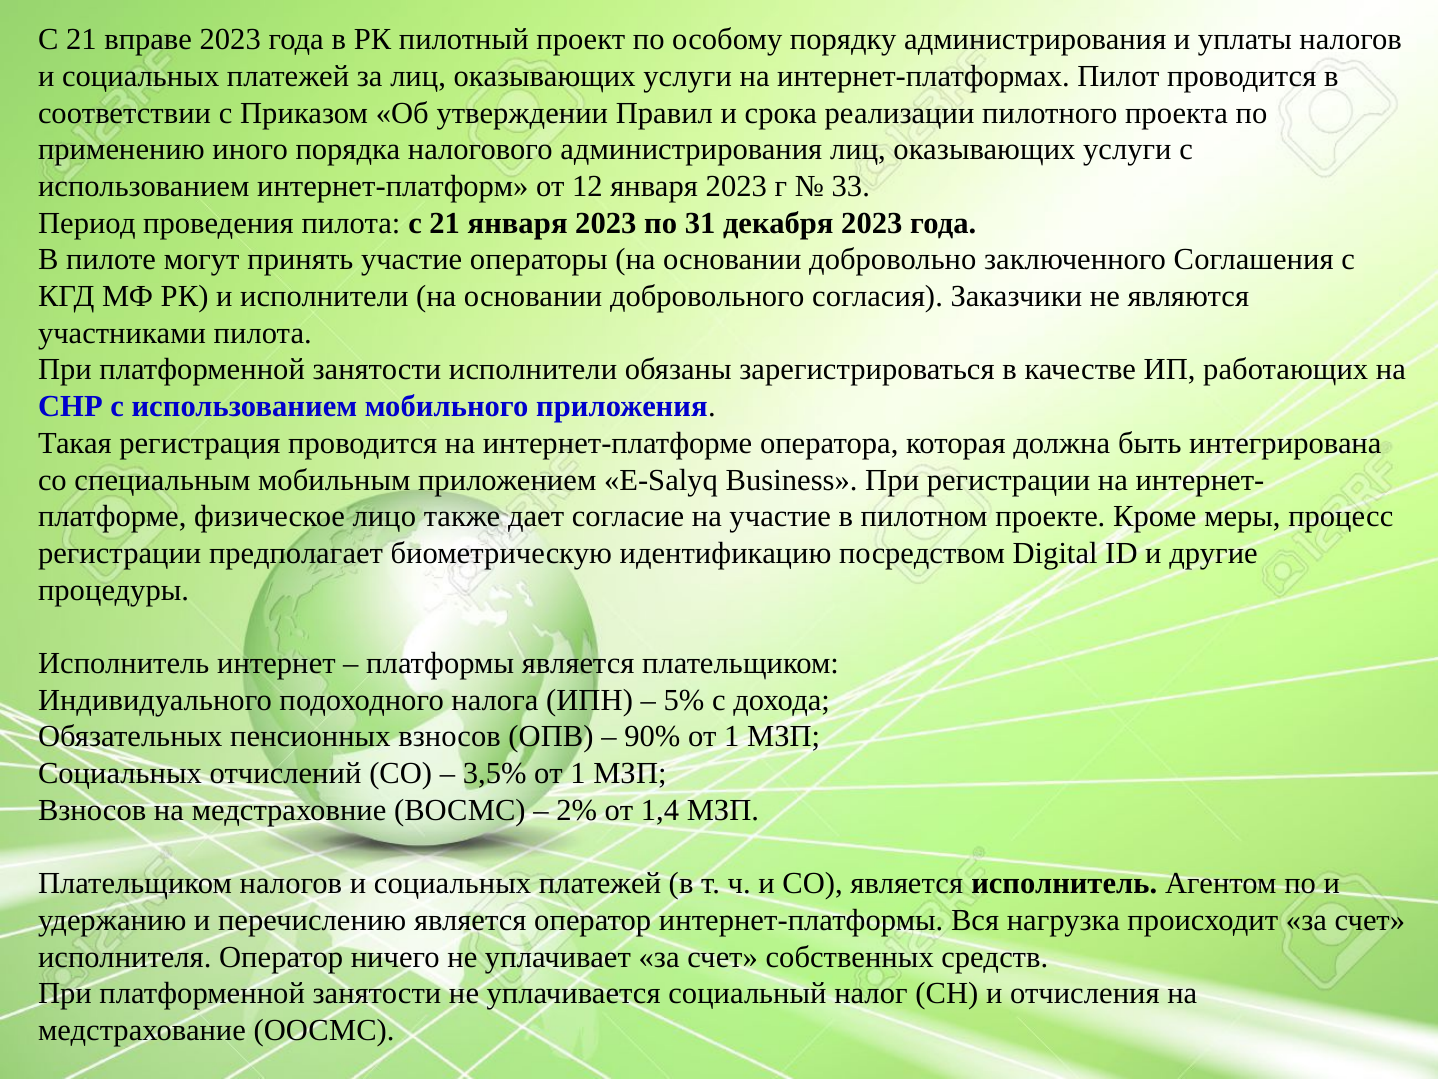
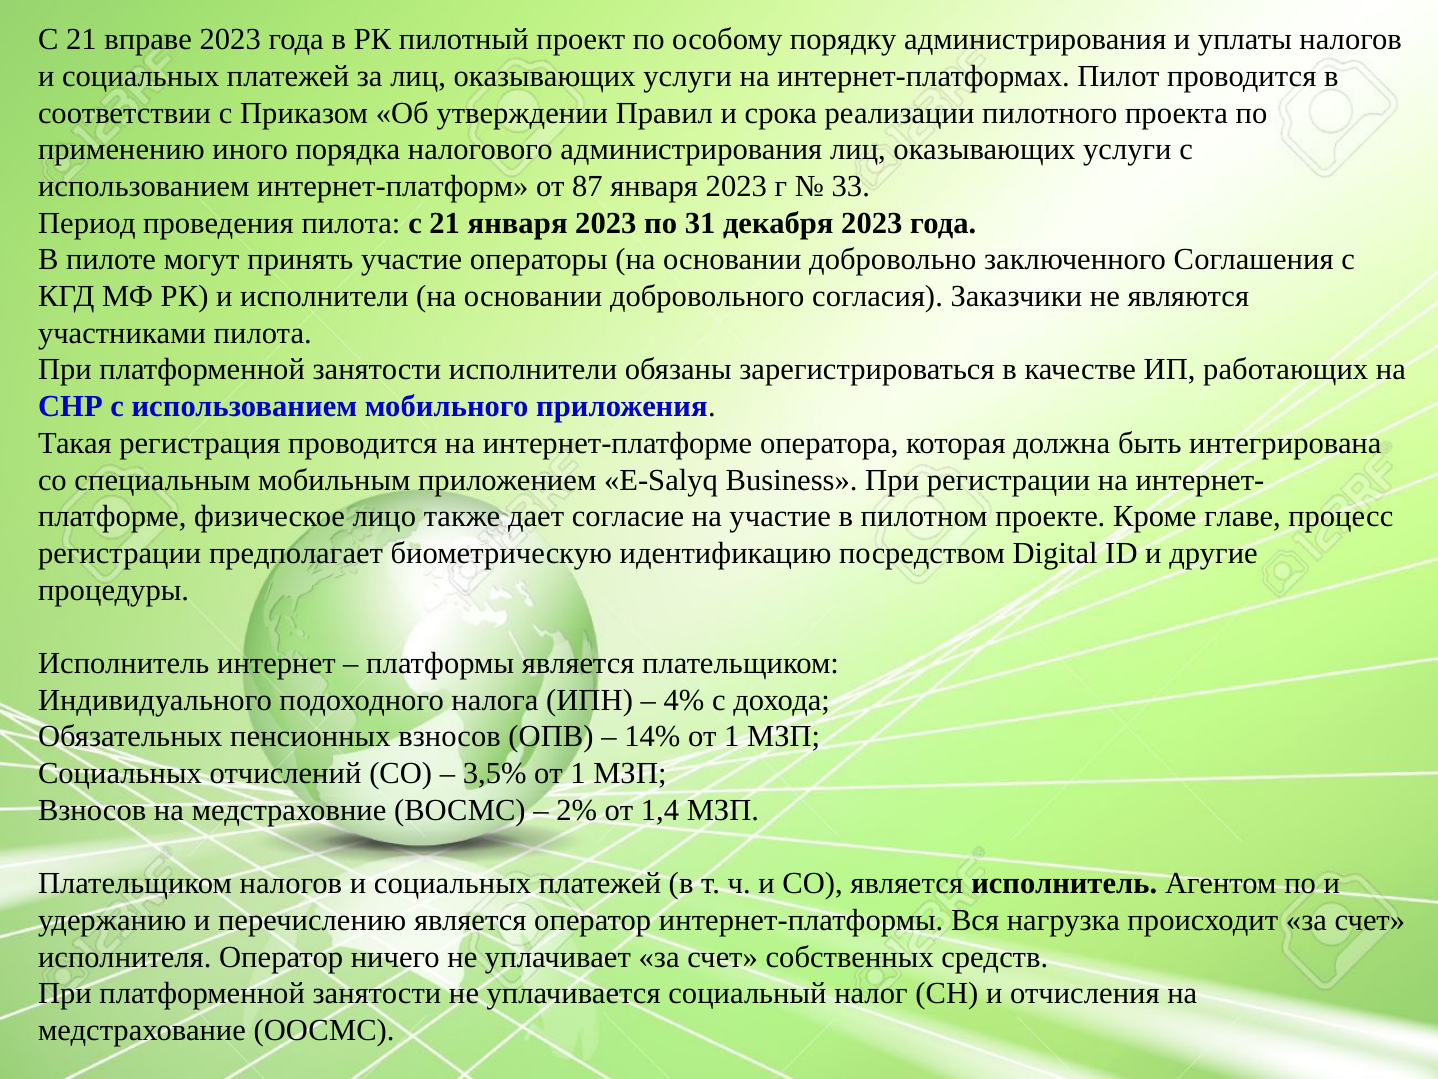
12: 12 -> 87 (587, 186)
меры: меры -> главе (1242, 516)
5%: 5% -> 4% (684, 700)
90%: 90% -> 14% (652, 737)
